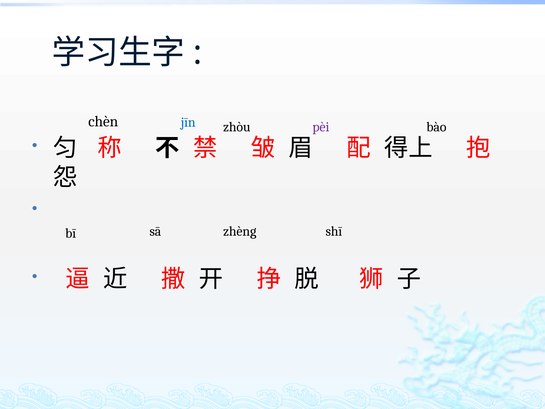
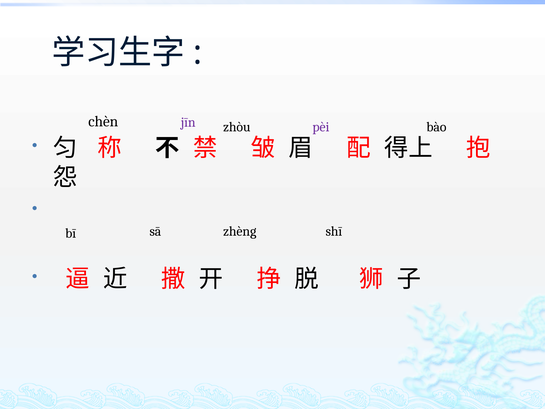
jīn colour: blue -> purple (188, 122)
